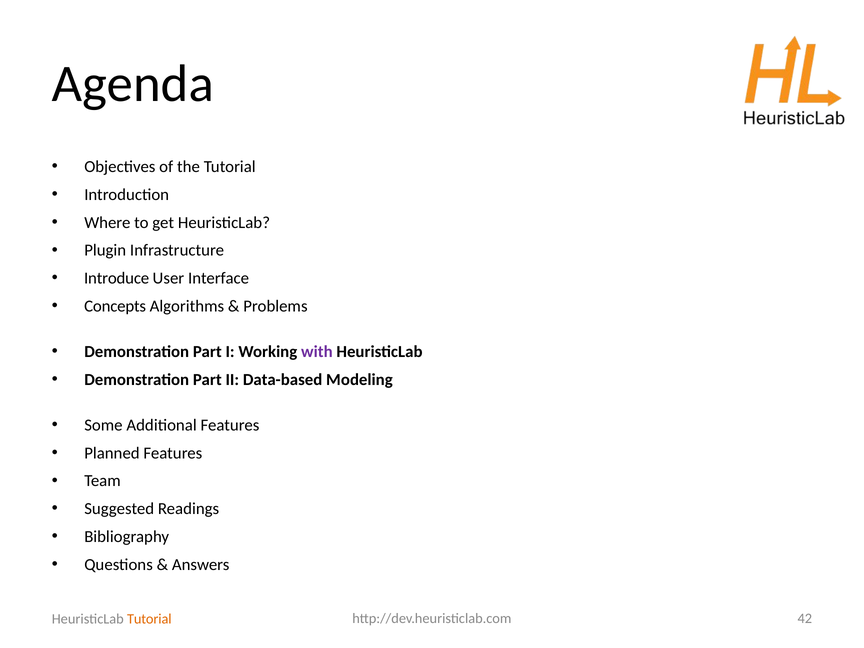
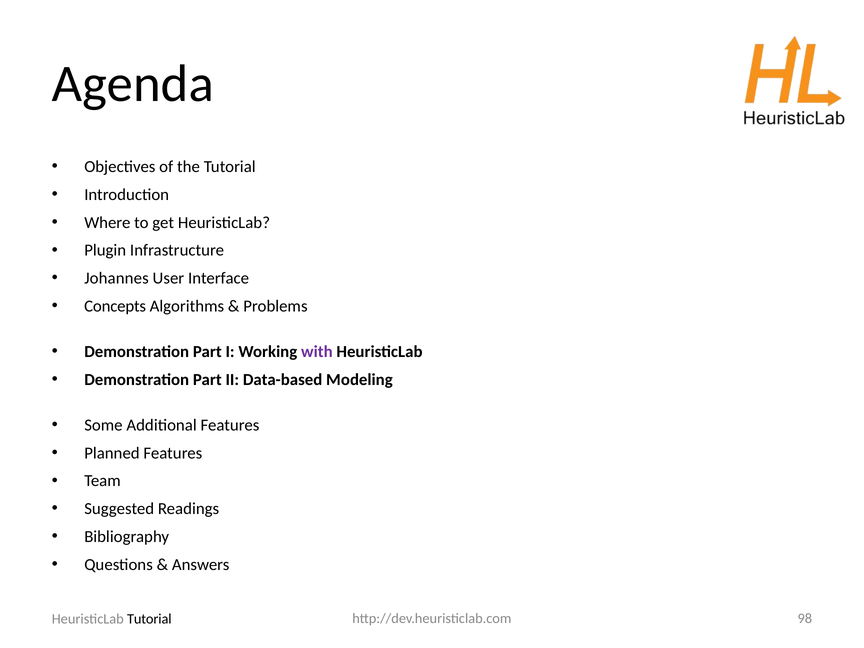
Introduce: Introduce -> Johannes (116, 278)
42: 42 -> 98 (805, 619)
Tutorial colour: orange -> black (149, 619)
